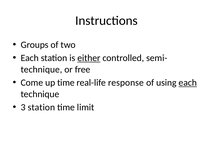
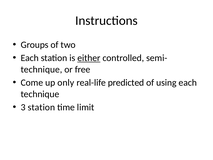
up time: time -> only (66, 83)
response: response -> predicted (126, 83)
each underline: present -> none (188, 83)
